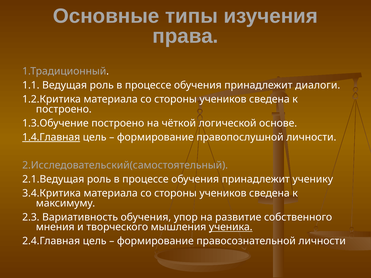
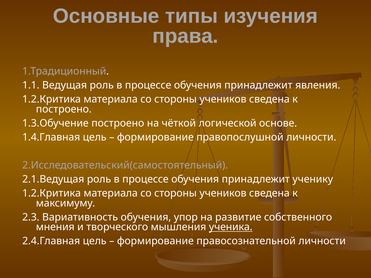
диалоги: диалоги -> явления (318, 85)
1.4.Главная underline: present -> none (51, 137)
3.4.Критика: 3.4.Критика -> 1.2.Критика (52, 193)
